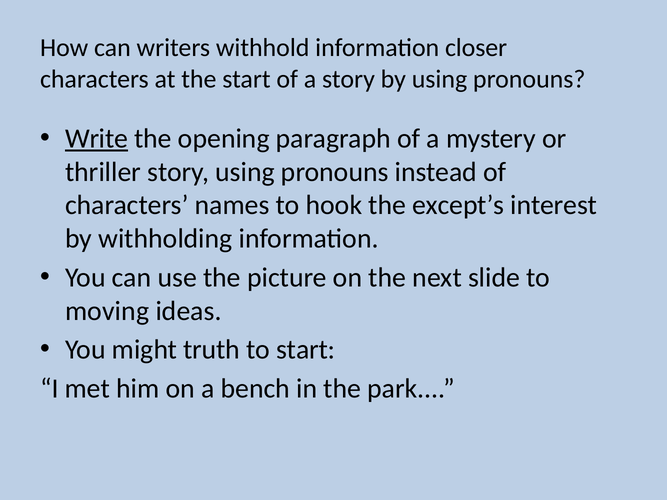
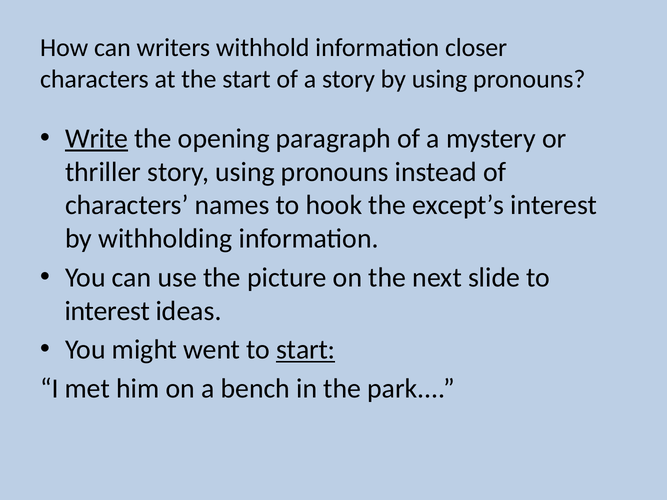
moving: moving -> interest (107, 311)
truth: truth -> went (212, 350)
start underline: none -> present (306, 350)
